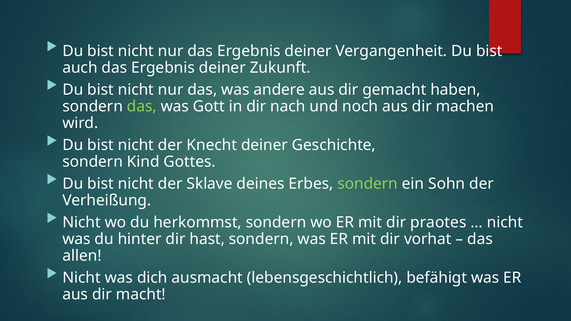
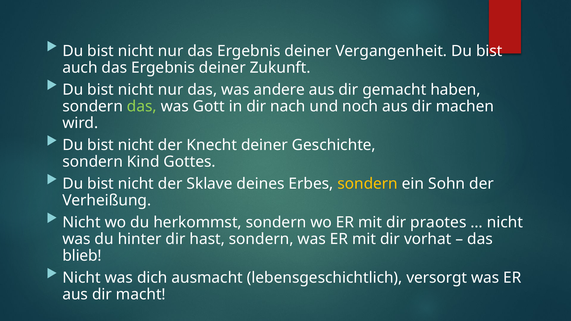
sondern colour: light green -> yellow (368, 184)
allen: allen -> blieb (82, 256)
befähigt: befähigt -> versorgt (437, 278)
